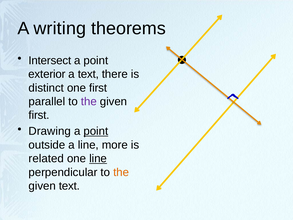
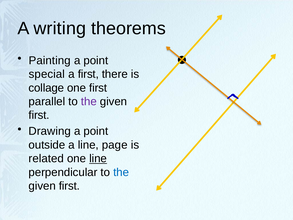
Intersect: Intersect -> Painting (50, 60)
exterior: exterior -> special (47, 74)
a text: text -> first (88, 74)
distinct: distinct -> collage (46, 88)
point underline: present -> none (96, 131)
more: more -> page (115, 145)
the colour: orange -> blue (121, 172)
text: text -> first (69, 186)
